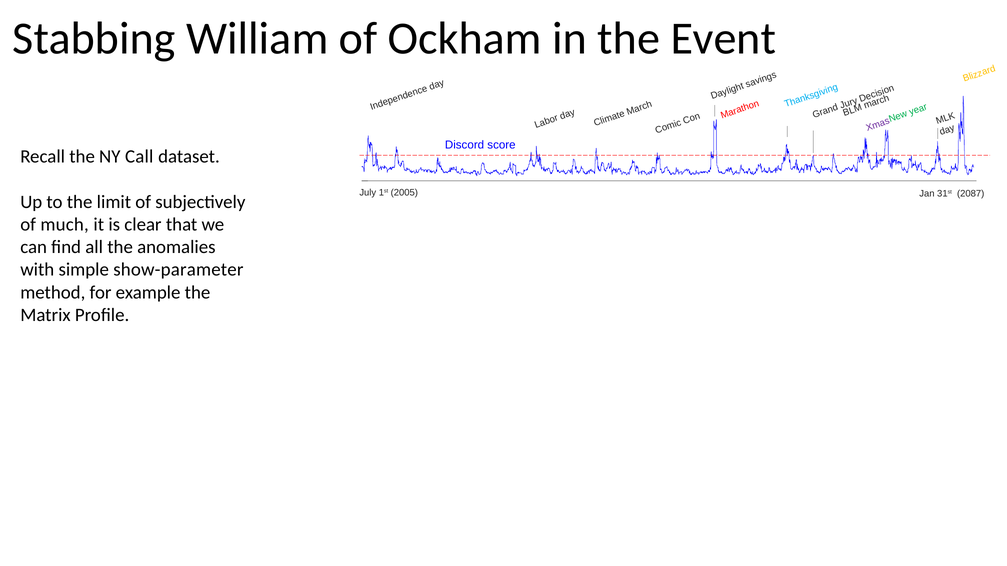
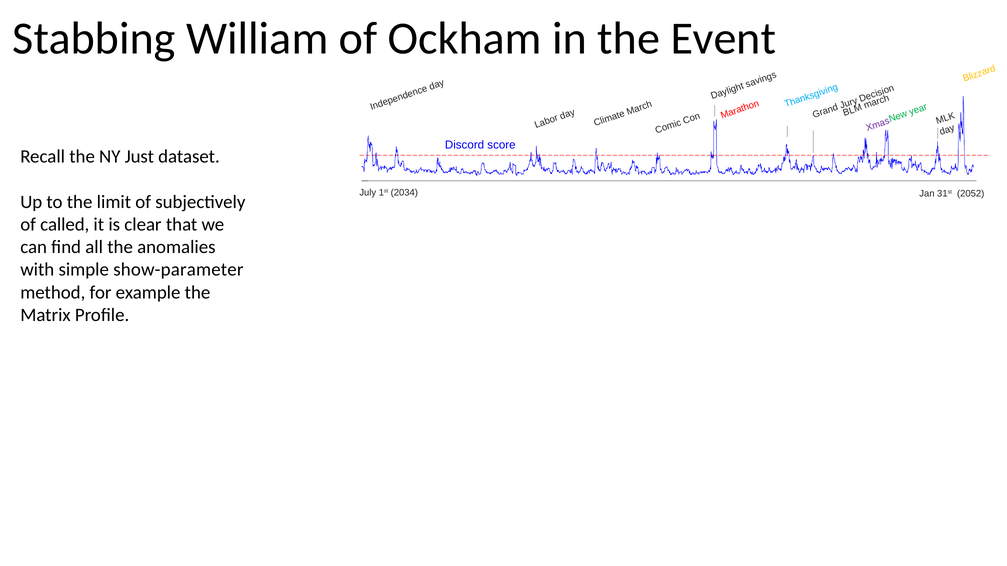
Call: Call -> Just (139, 157)
2005: 2005 -> 2034 (404, 193)
2087: 2087 -> 2052 (971, 194)
much: much -> called (65, 225)
